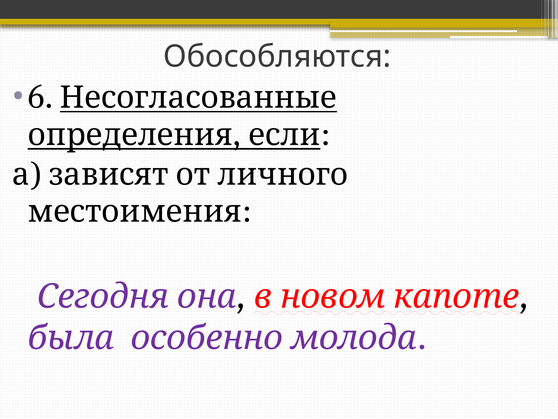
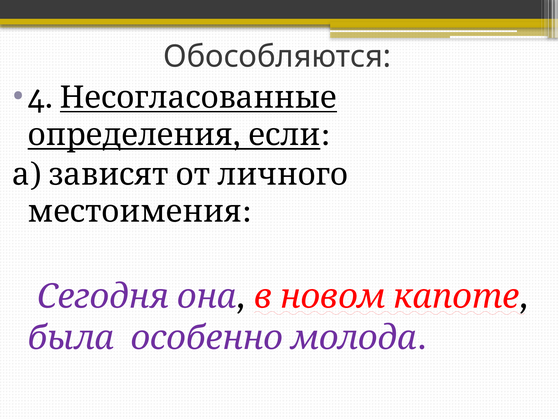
6: 6 -> 4 (40, 98)
